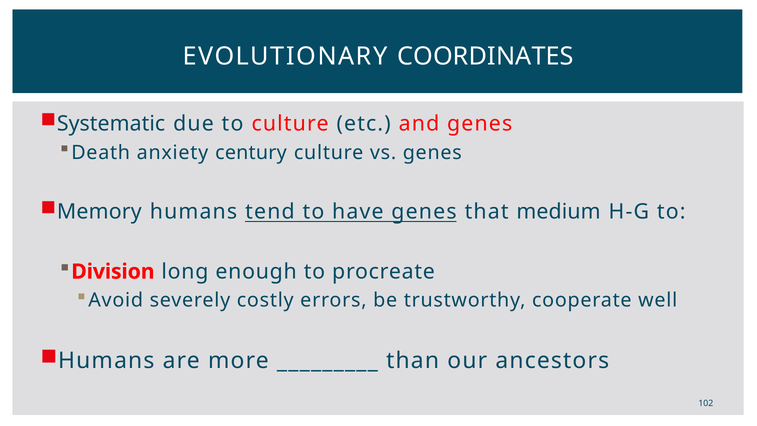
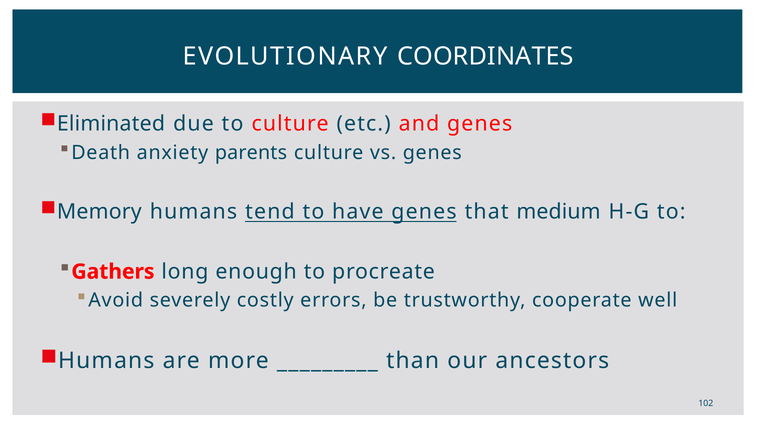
Systematic: Systematic -> Eliminated (111, 124)
century: century -> parents (251, 152)
Division: Division -> Gathers (113, 272)
